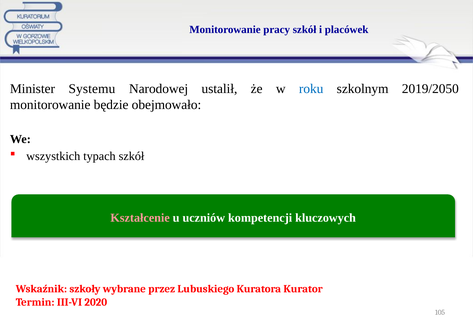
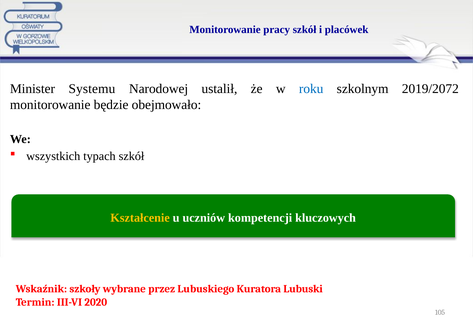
2019/2050: 2019/2050 -> 2019/2072 (430, 89)
Kształcenie colour: pink -> yellow (140, 218)
Kurator: Kurator -> Lubuski (303, 289)
